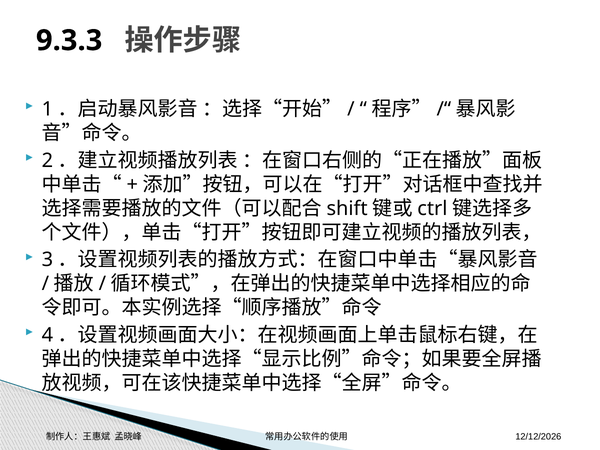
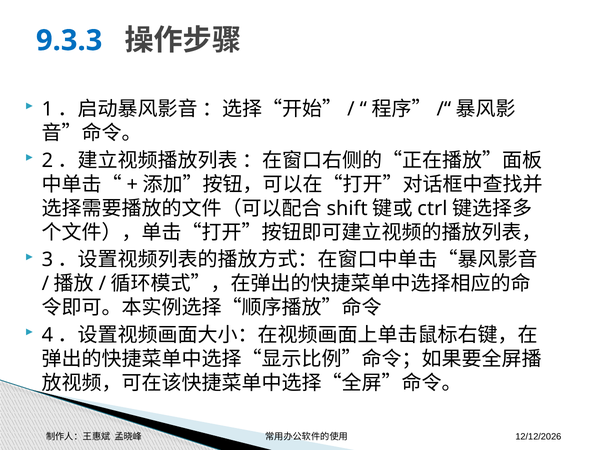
9.3.3 colour: black -> blue (69, 40)
